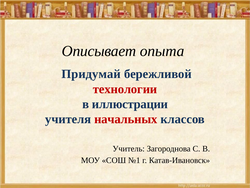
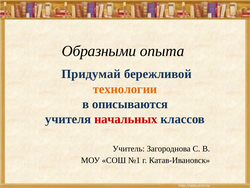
Описывает: Описывает -> Образными (99, 51)
технологии colour: red -> orange (125, 89)
иллюстрации: иллюстрации -> описываются (130, 104)
